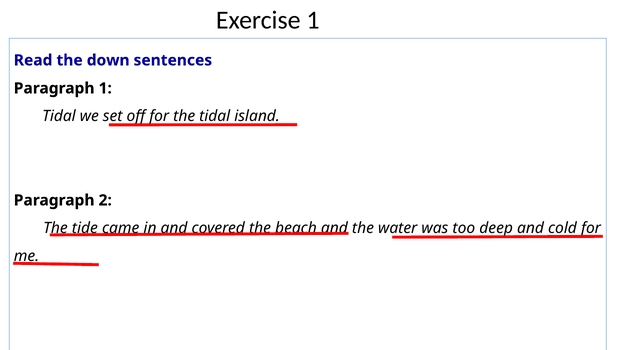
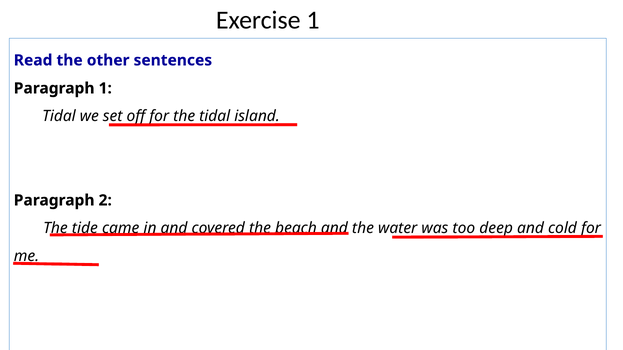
down: down -> other (108, 60)
